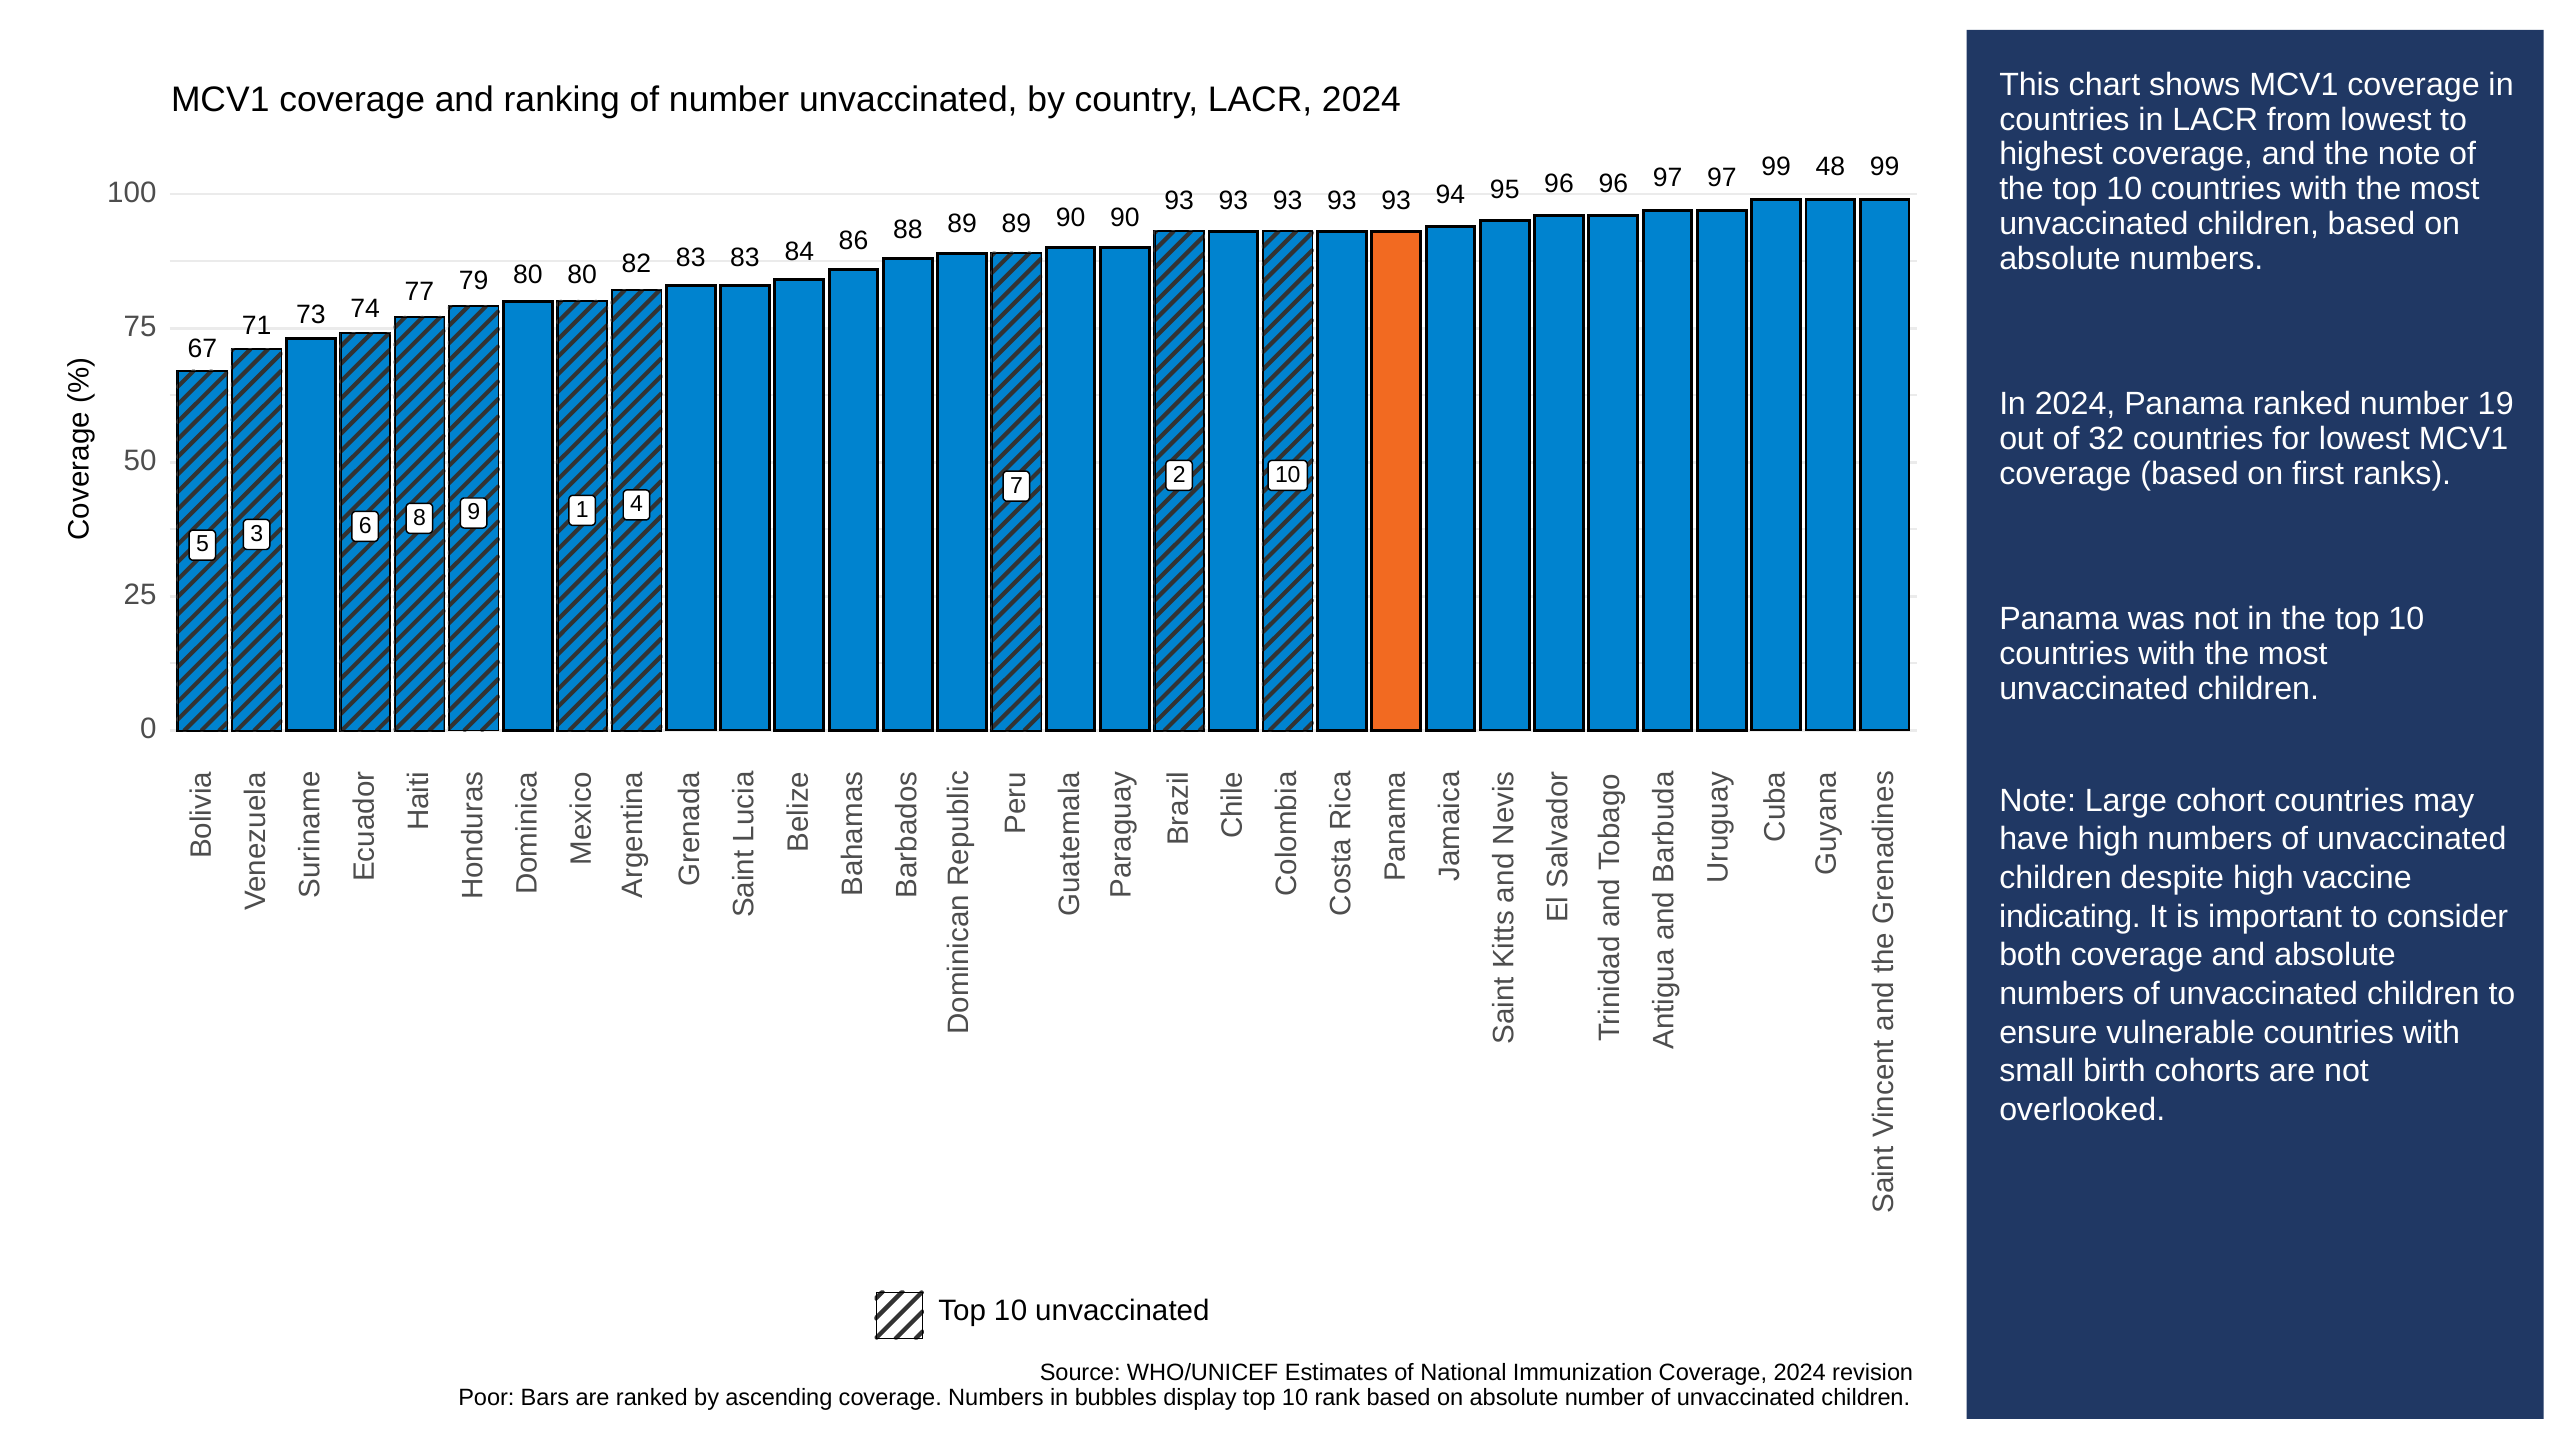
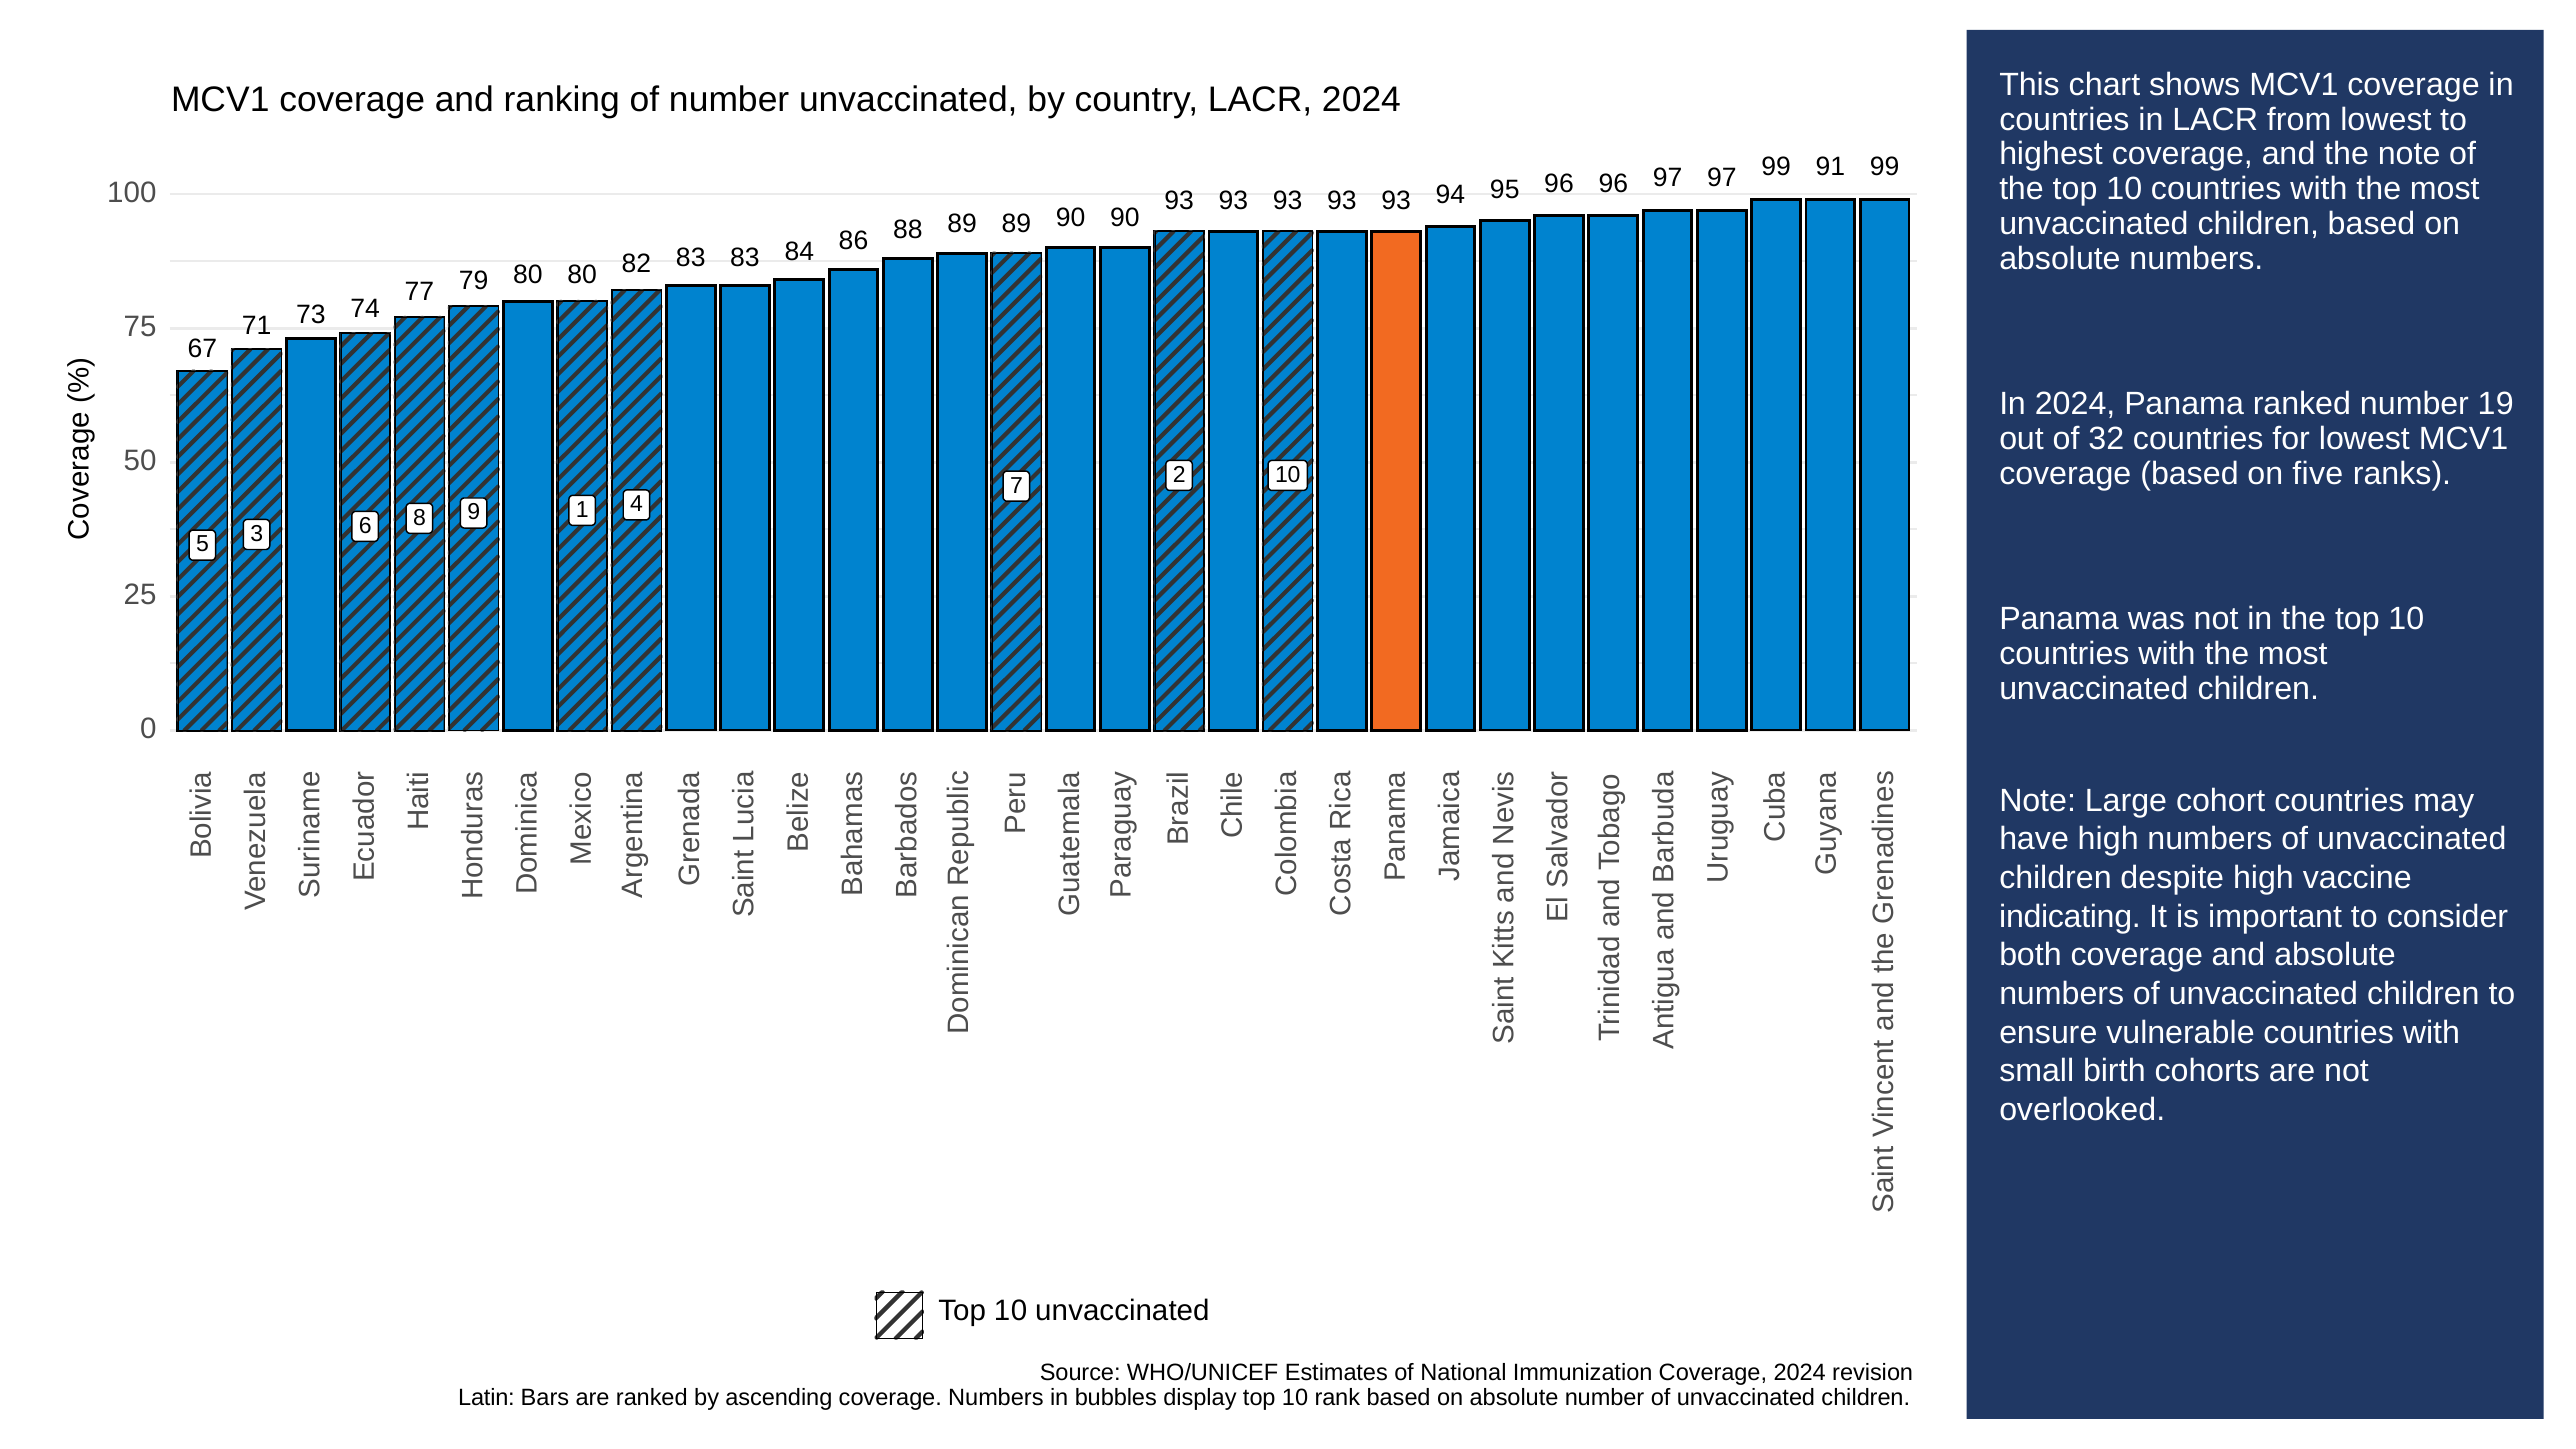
48: 48 -> 91 (1830, 167)
first: first -> five (2318, 474)
Poor: Poor -> Latin (486, 1398)
